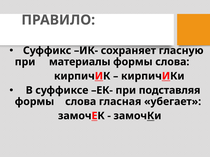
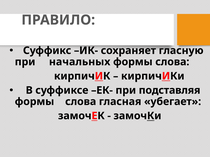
материалы: материалы -> начальных (80, 62)
